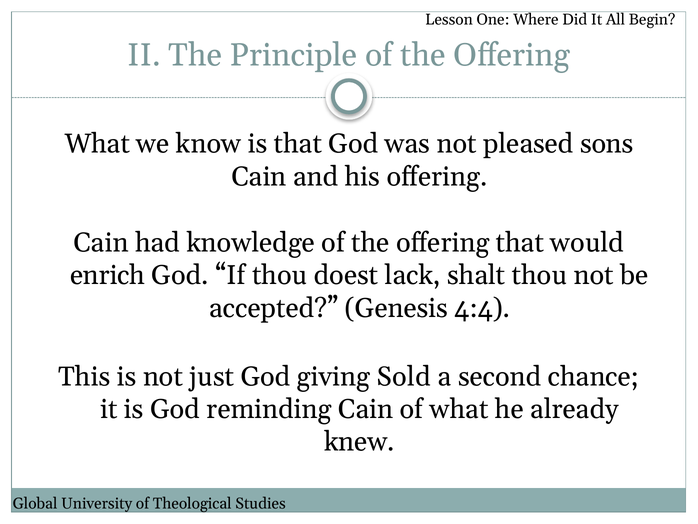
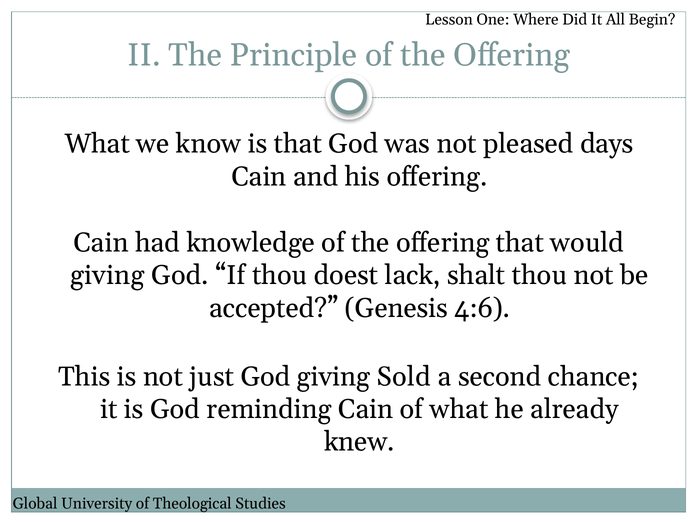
sons: sons -> days (607, 144)
enrich: enrich -> giving (107, 275)
4:4: 4:4 -> 4:6 (482, 308)
